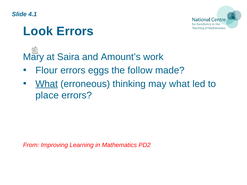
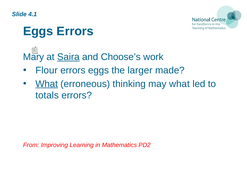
Look: Look -> Eggs (38, 31)
Saira underline: none -> present (68, 57)
Amount’s: Amount’s -> Choose’s (121, 57)
follow: follow -> larger (140, 70)
place: place -> totals (47, 95)
